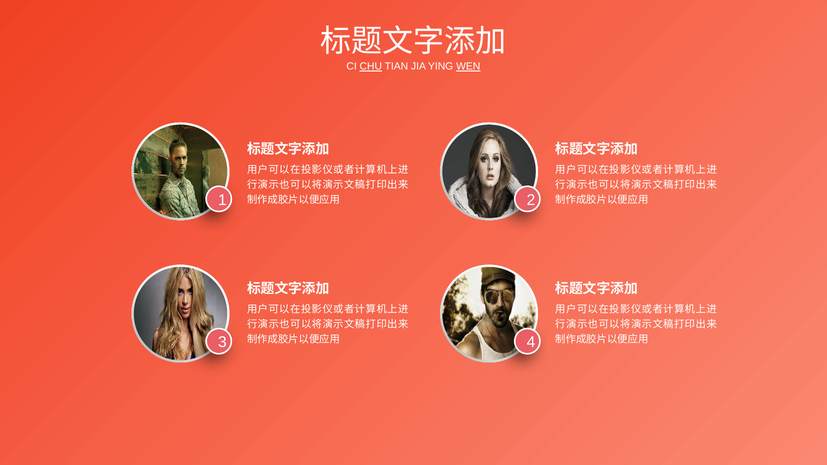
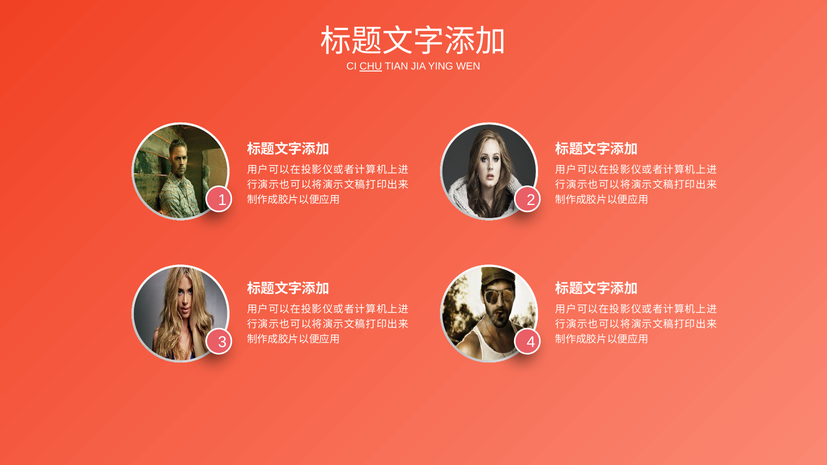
WEN underline: present -> none (468, 67)
